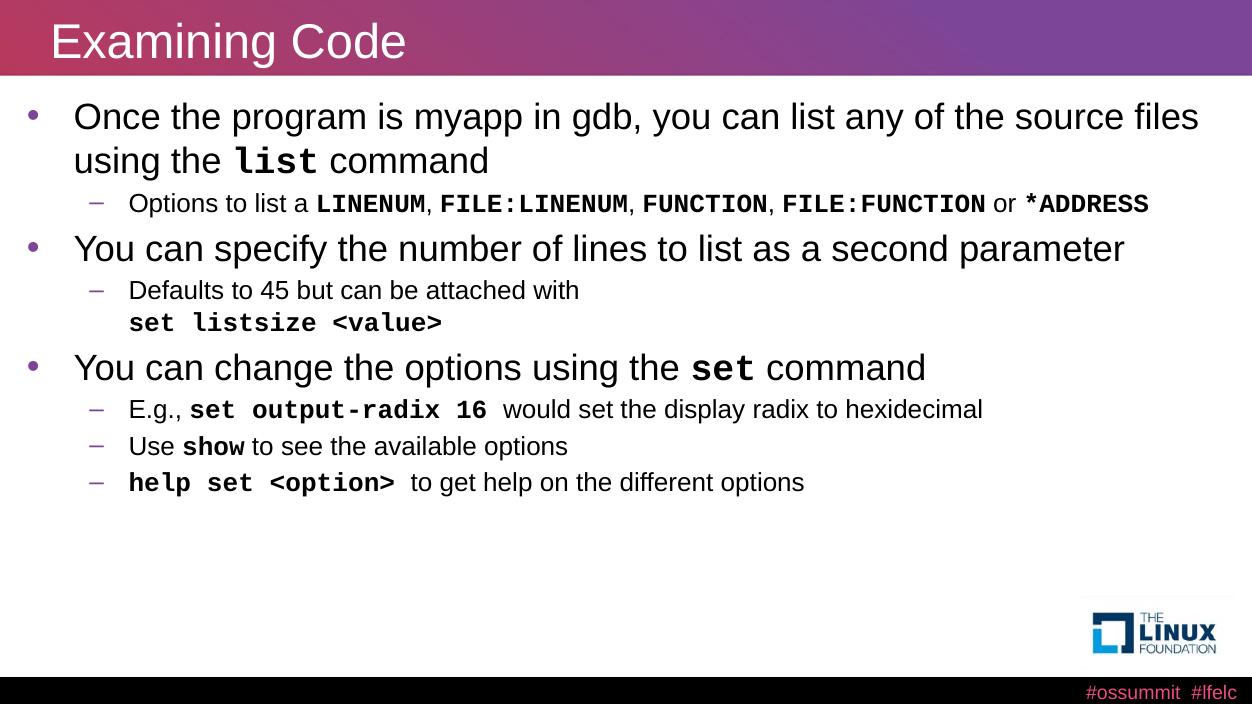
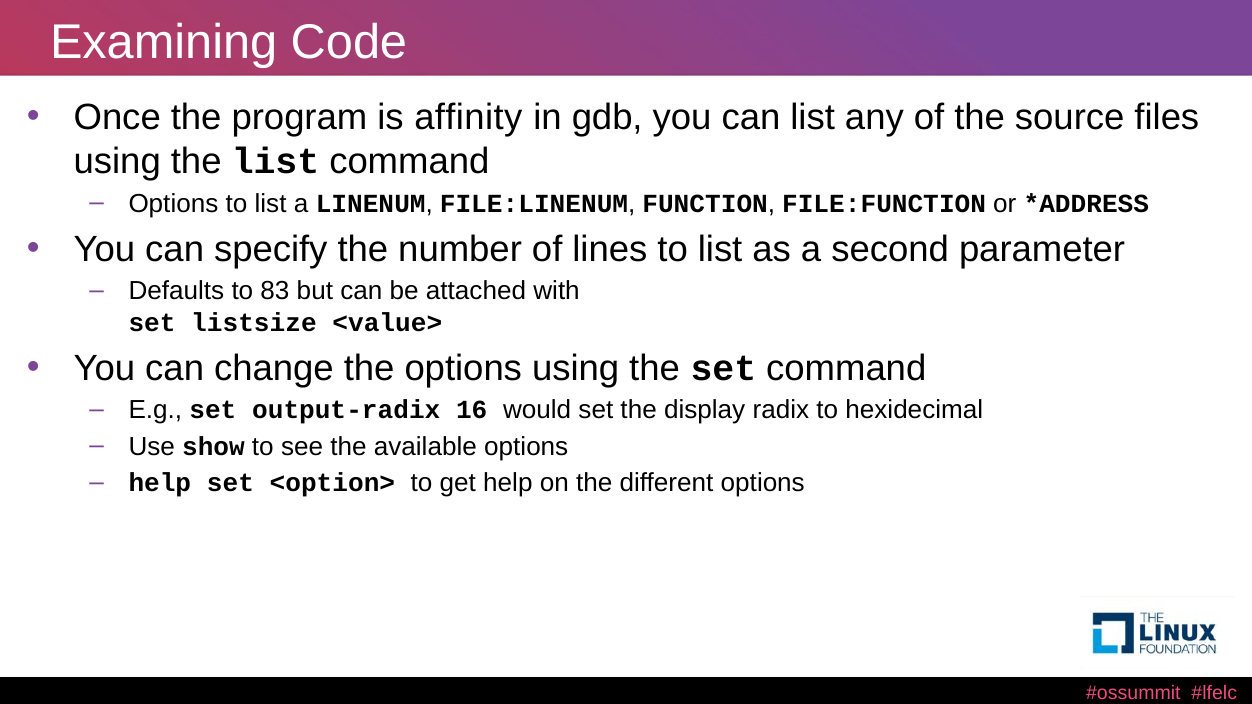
myapp: myapp -> affinity (468, 118)
45: 45 -> 83 (275, 291)
